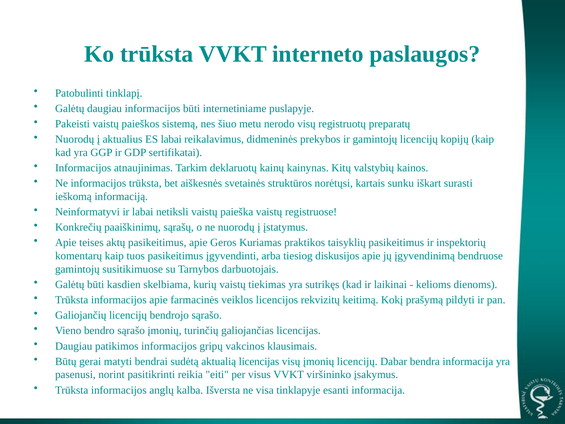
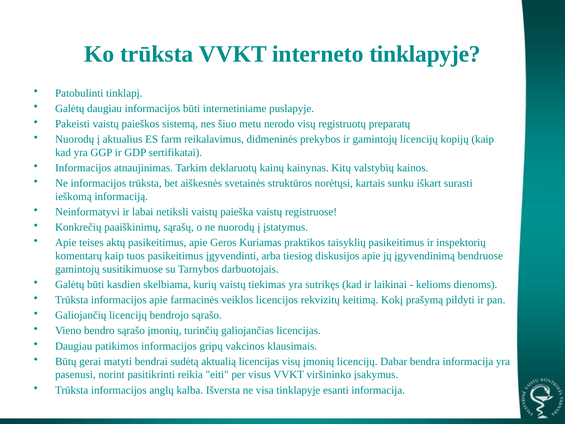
interneto paslaugos: paslaugos -> tinklapyje (425, 54)
ES labai: labai -> farm (171, 139)
